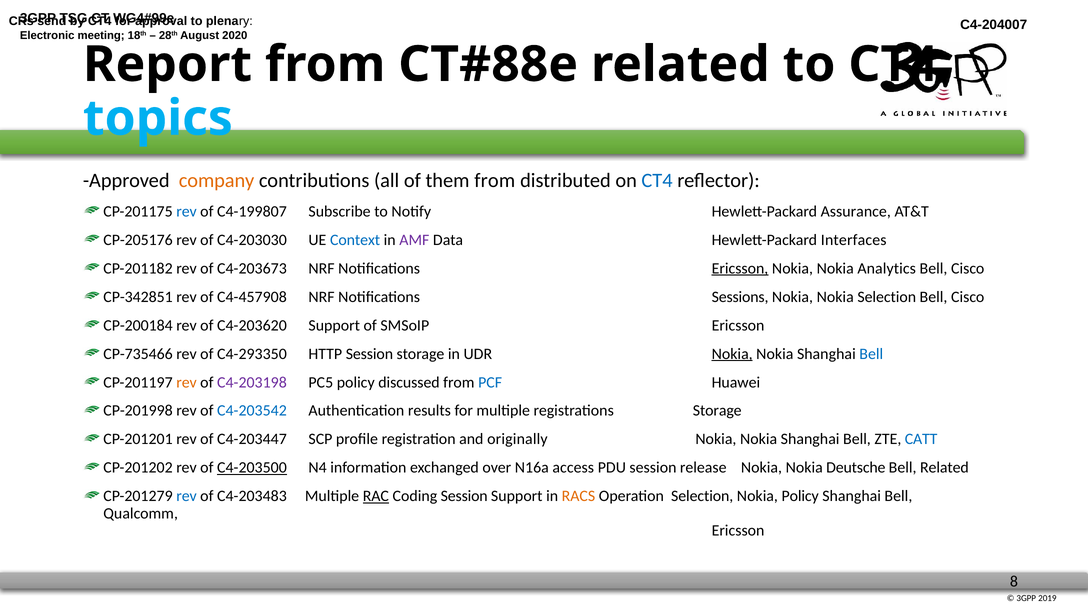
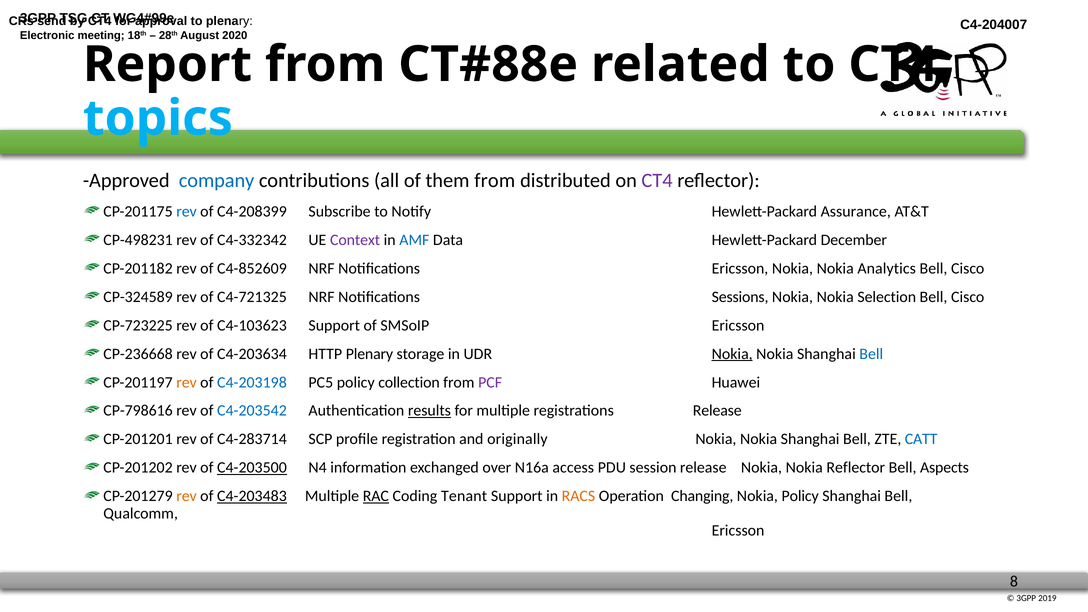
company colour: orange -> blue (217, 181)
CT4 colour: blue -> purple (657, 181)
C4-199807: C4-199807 -> C4-208399 (252, 211)
CP-205176: CP-205176 -> CP-498231 (138, 240)
C4-203030: C4-203030 -> C4-332342 (252, 240)
Context colour: blue -> purple (355, 240)
AMF colour: purple -> blue (414, 240)
Interfaces: Interfaces -> December (854, 240)
C4-203673: C4-203673 -> C4-852609 (252, 268)
Ericsson underline: present -> none (740, 268)
CP-342851: CP-342851 -> CP-324589 (138, 297)
C4-457908: C4-457908 -> C4-721325 (252, 297)
CP-200184: CP-200184 -> CP-723225 (138, 325)
C4-203620: C4-203620 -> C4-103623 (252, 325)
CP-735466: CP-735466 -> CP-236668 (138, 354)
C4-293350: C4-293350 -> C4-203634 (252, 354)
HTTP Session: Session -> Plenary (369, 354)
C4-203198 colour: purple -> blue (252, 382)
discussed: discussed -> collection (409, 382)
PCF colour: blue -> purple (490, 382)
CP-201998: CP-201998 -> CP-798616 (138, 411)
results underline: none -> present (429, 411)
registrations Storage: Storage -> Release (717, 411)
C4-203447: C4-203447 -> C4-283714 (252, 439)
Nokia Deutsche: Deutsche -> Reflector (856, 468)
Bell Related: Related -> Aspects (944, 468)
rev colour: blue -> orange (187, 496)
C4-203483 underline: none -> present (252, 496)
Coding Session: Session -> Tenant (464, 496)
Operation Selection: Selection -> Changing (702, 496)
